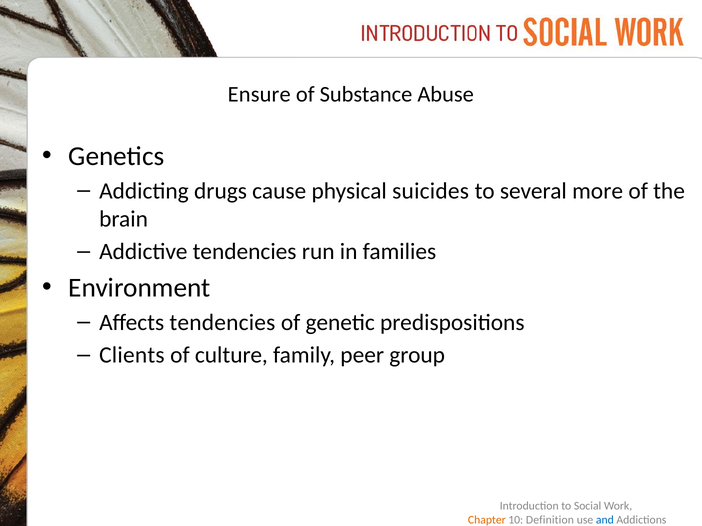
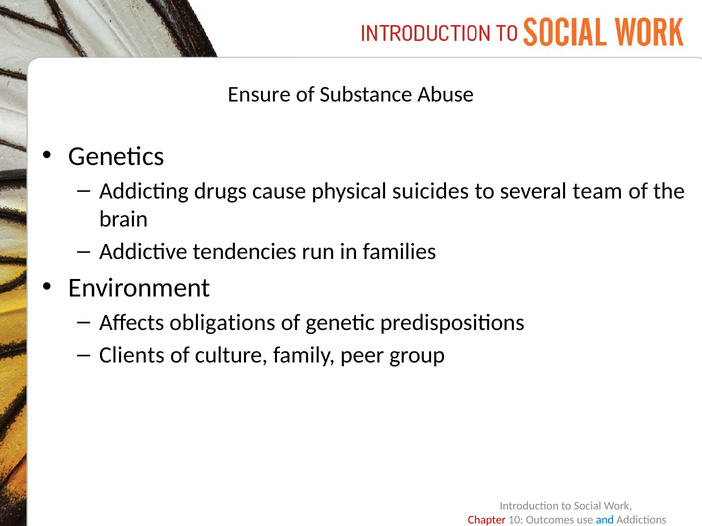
more: more -> team (598, 191)
Affects tendencies: tendencies -> obligations (222, 323)
Chapter colour: orange -> red (487, 520)
Definition: Definition -> Outcomes (550, 520)
